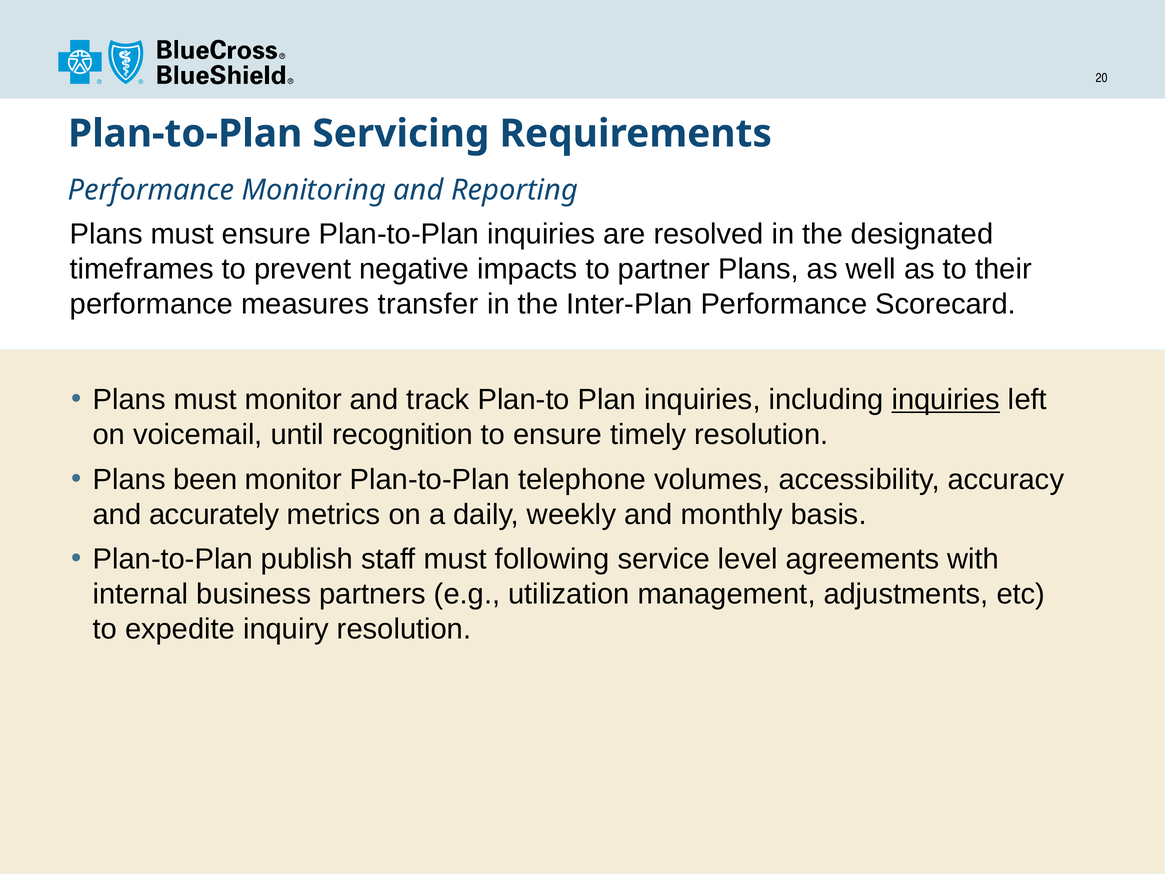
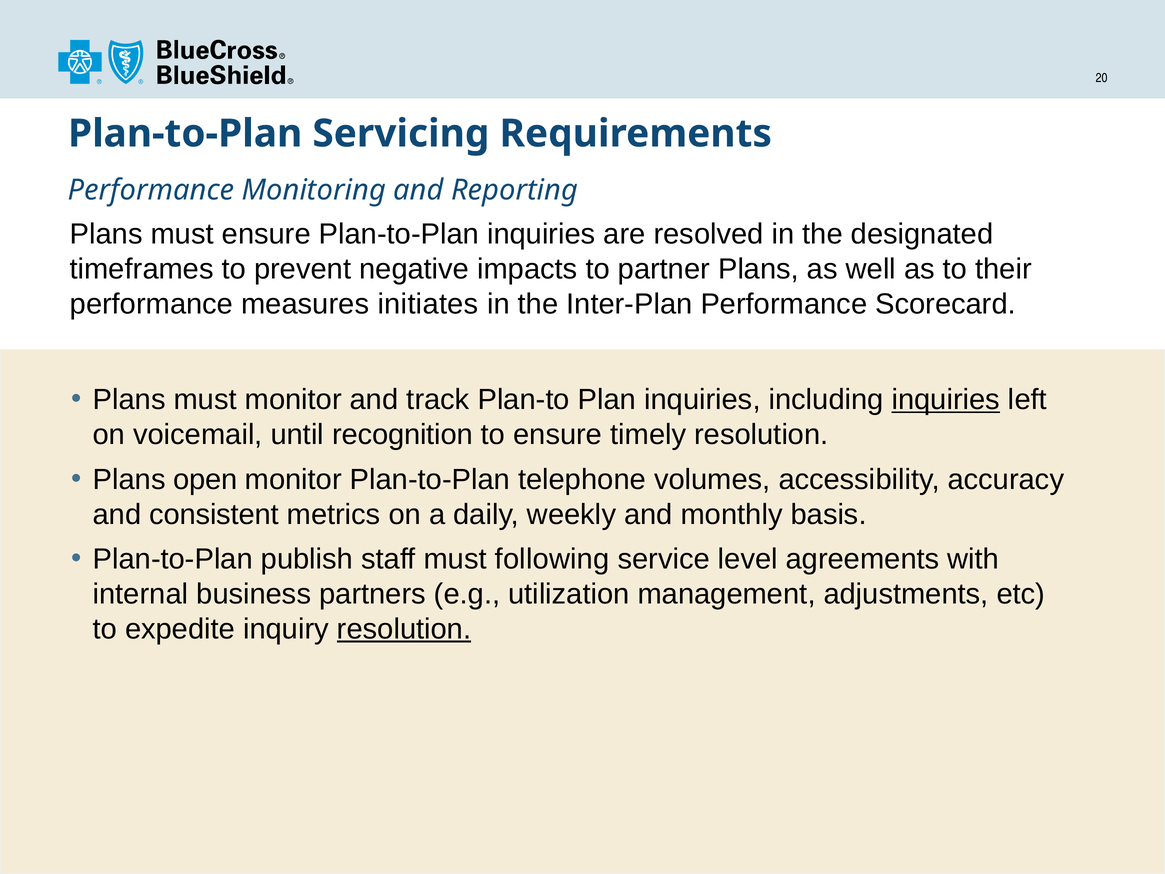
transfer: transfer -> initiates (428, 304)
been: been -> open (205, 479)
accurately: accurately -> consistent (214, 514)
resolution underline: none -> present (404, 629)
